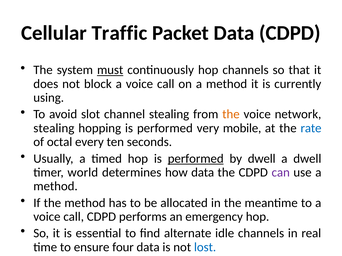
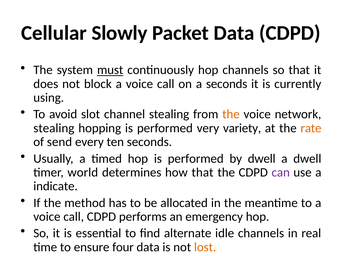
Traffic: Traffic -> Slowly (120, 33)
on a method: method -> seconds (227, 84)
mobile: mobile -> variety (242, 128)
rate colour: blue -> orange (311, 128)
octal: octal -> send (60, 142)
performed underline: present -> none (196, 159)
how data: data -> that (203, 173)
method: method -> indicate (56, 187)
lost colour: blue -> orange (205, 248)
